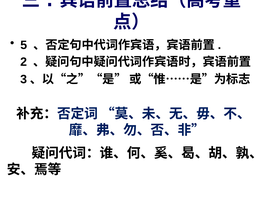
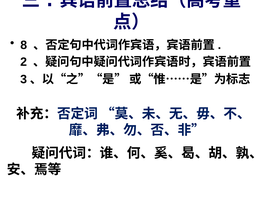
5: 5 -> 8 (24, 45)
